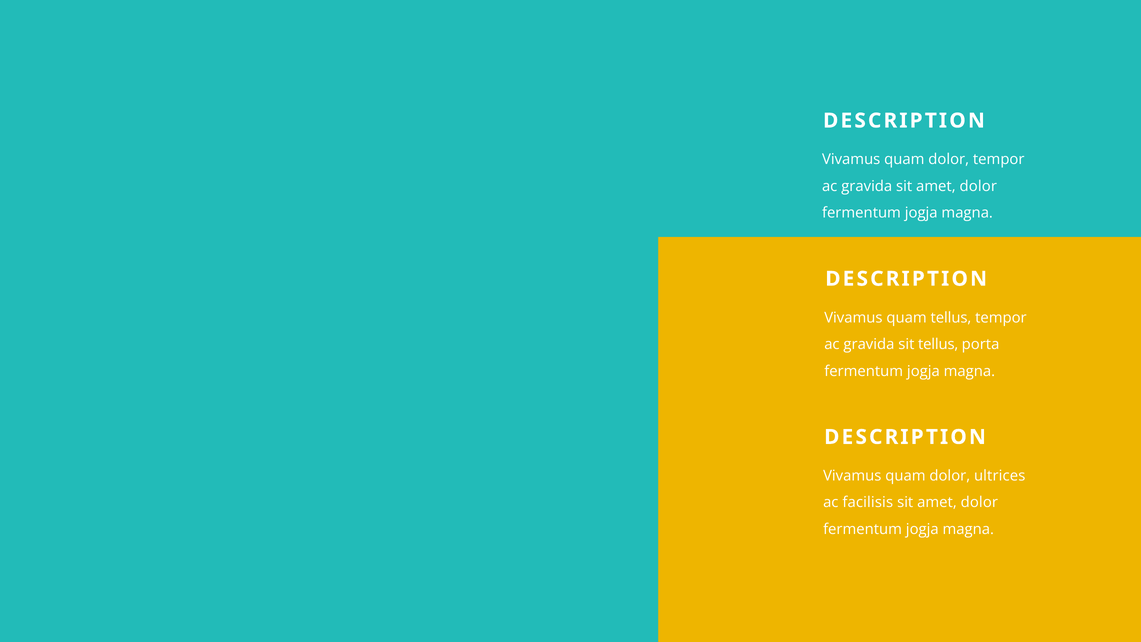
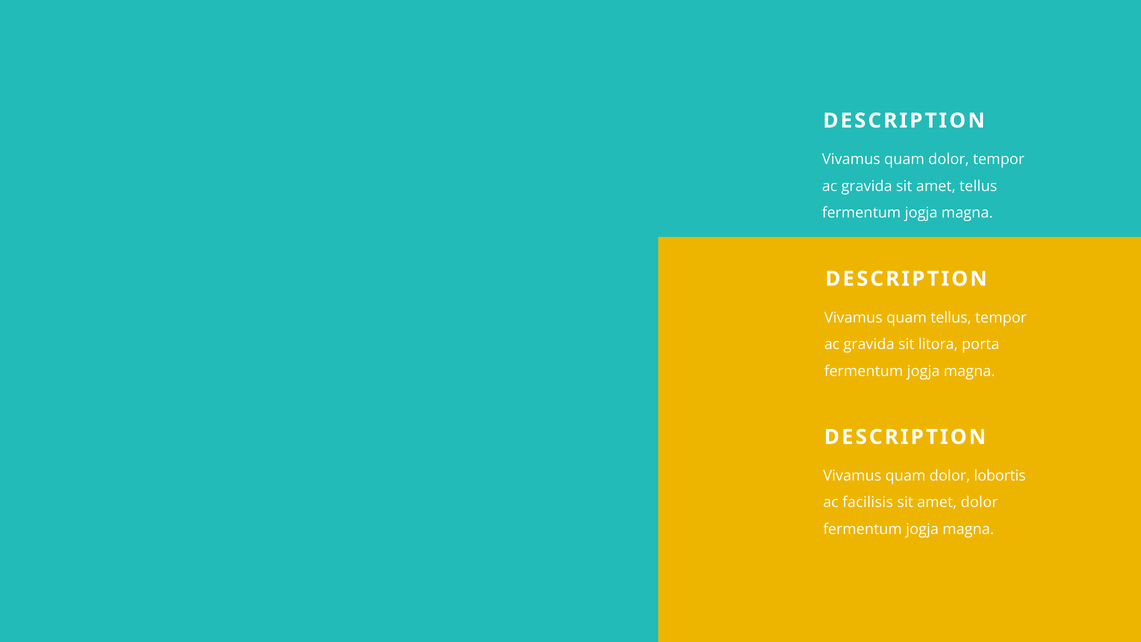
gravida sit amet dolor: dolor -> tellus (978, 186)
sit tellus: tellus -> litora (938, 344)
ultrices: ultrices -> lobortis (1000, 476)
